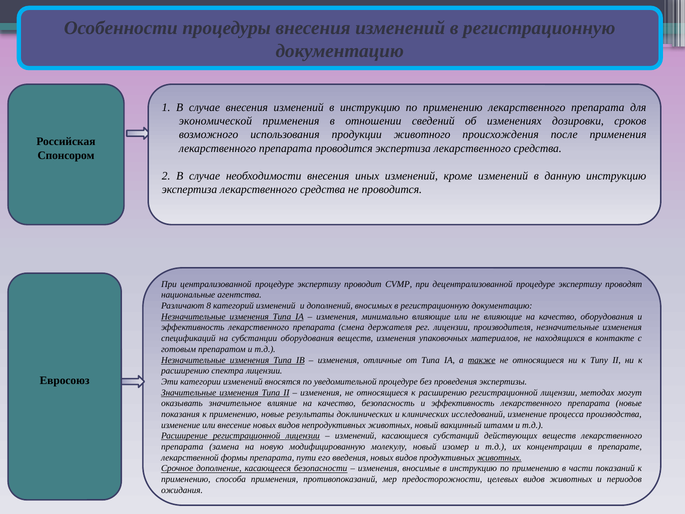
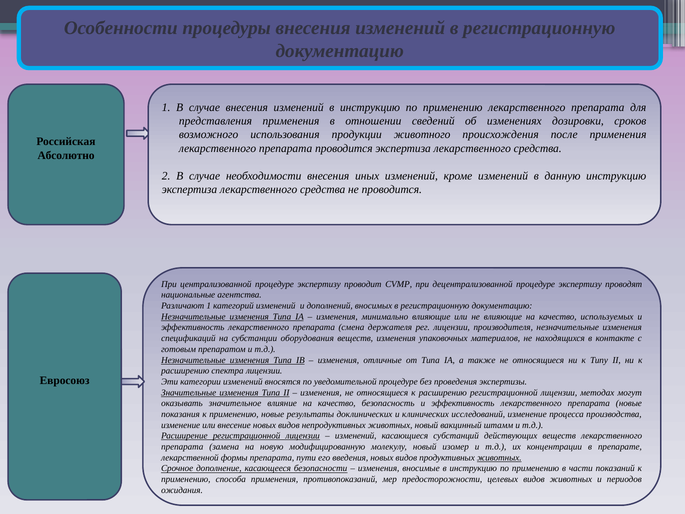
экономической: экономической -> представления (215, 121)
Спонсором: Спонсором -> Абсолютно (66, 155)
Различают 8: 8 -> 1 (209, 306)
качество оборудования: оборудования -> используемых (607, 316)
также underline: present -> none (482, 360)
